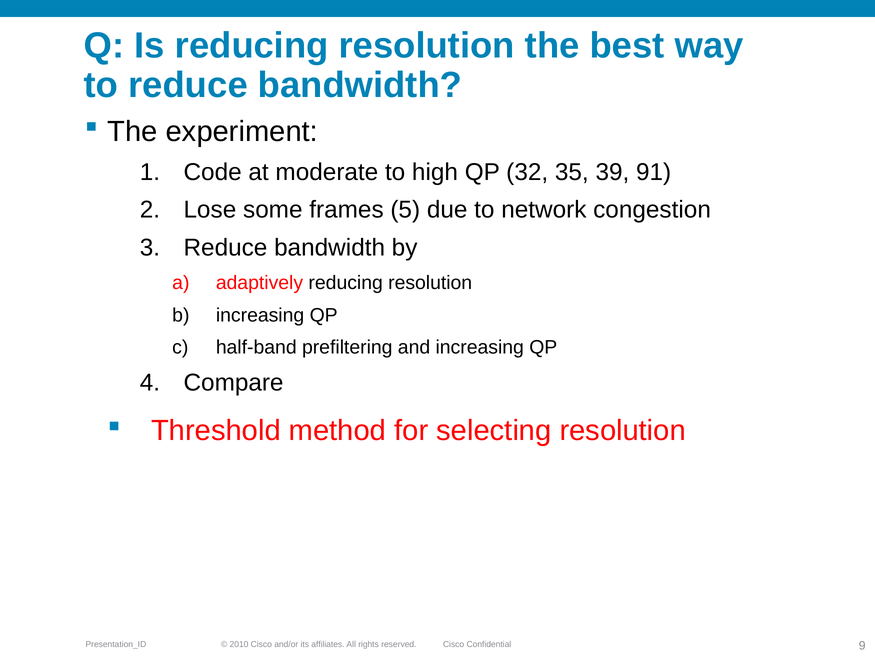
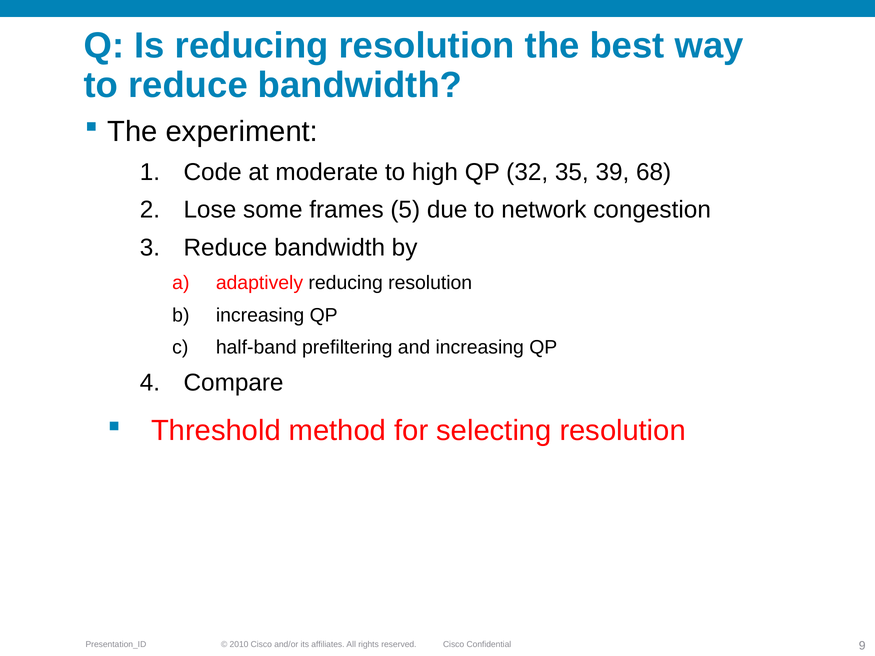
91: 91 -> 68 (654, 172)
